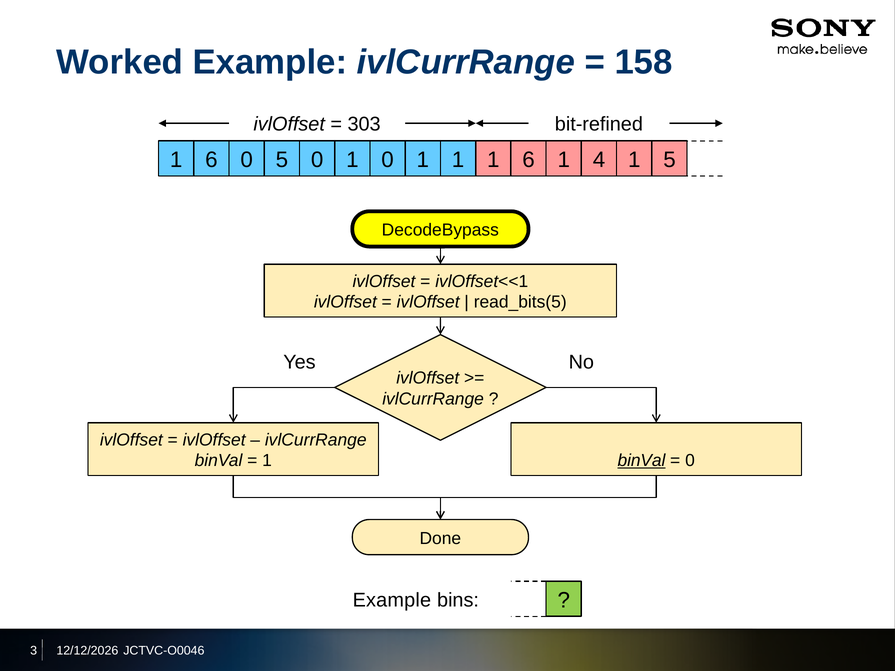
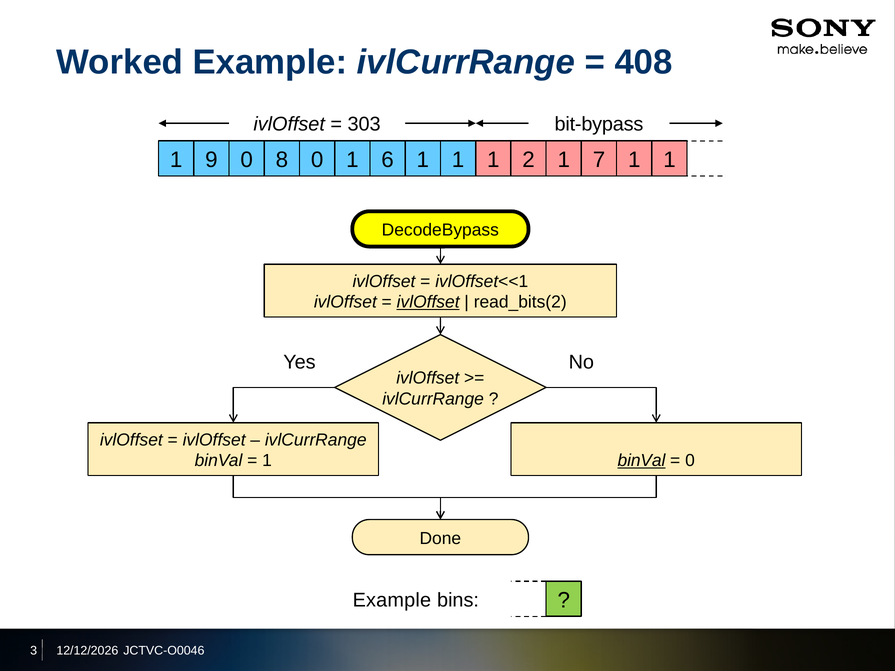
158: 158 -> 408 (644, 62)
bit-refined: bit-refined -> bit-bypass (599, 124)
6: 6 -> 9 (211, 160)
0 5: 5 -> 8 (282, 160)
1 0: 0 -> 6 (388, 160)
1 1 6: 6 -> 2 (529, 160)
4: 4 -> 7 (599, 160)
5: 5 -> 1 (669, 160)
ivlOffset underline: none -> present (428, 302)
read_bits(5: read_bits(5 -> read_bits(2 (520, 302)
